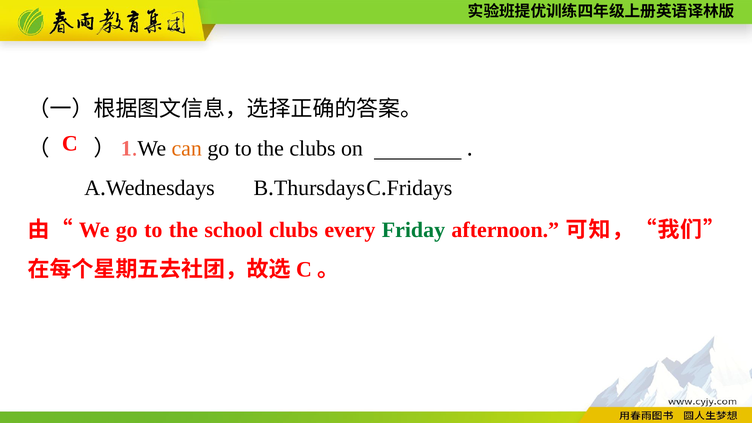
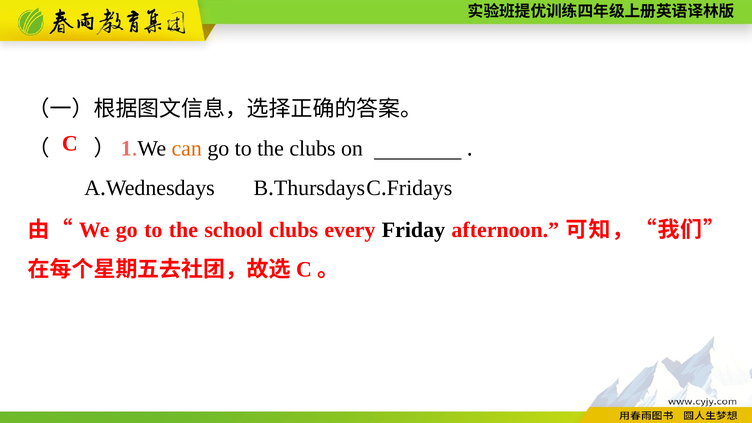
Friday colour: green -> black (413, 230)
